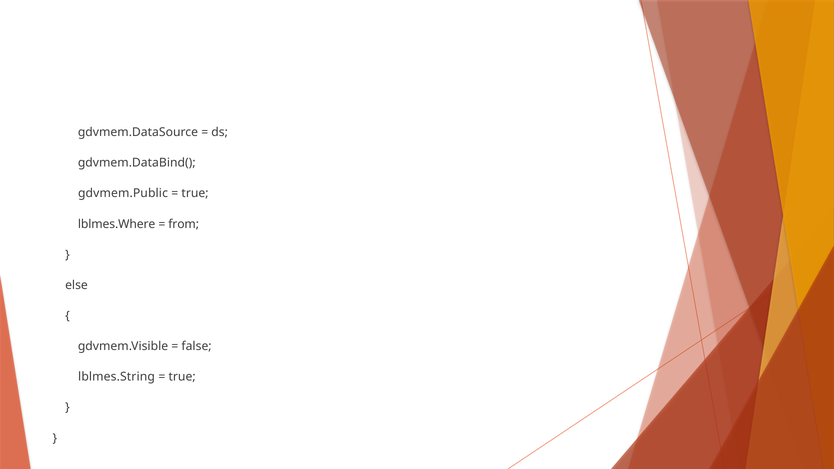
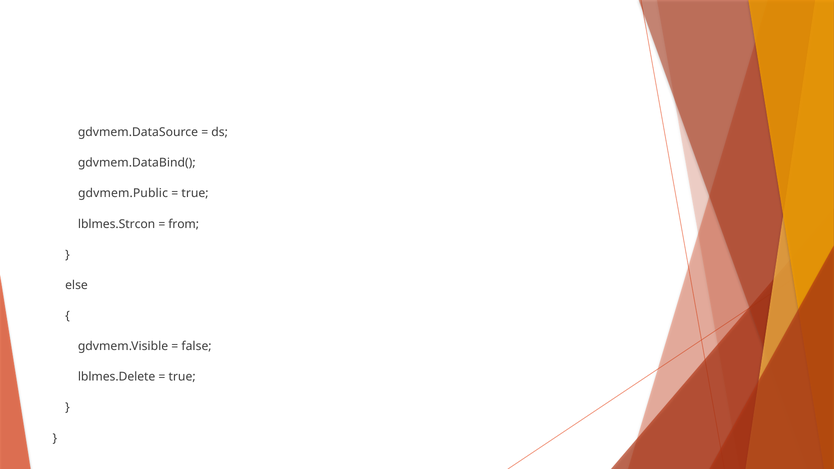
lblmes.Where: lblmes.Where -> lblmes.Strcon (117, 224)
lblmes.String: lblmes.String -> lblmes.Delete (117, 377)
